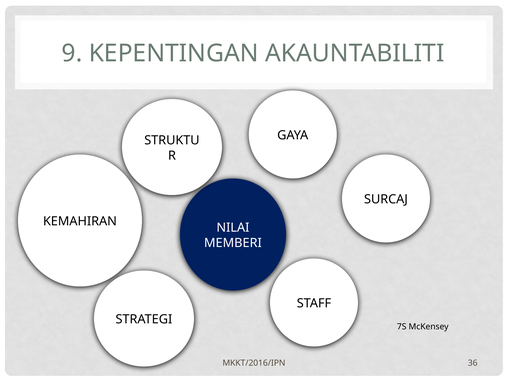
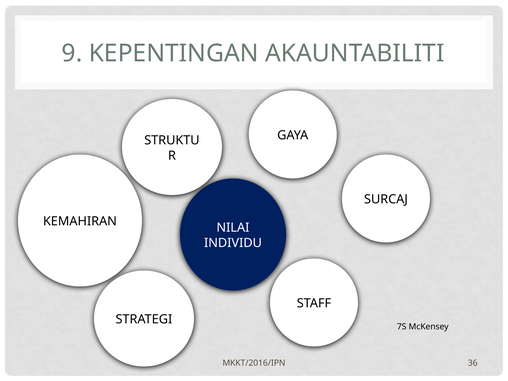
MEMBERI: MEMBERI -> INDIVIDU (233, 243)
